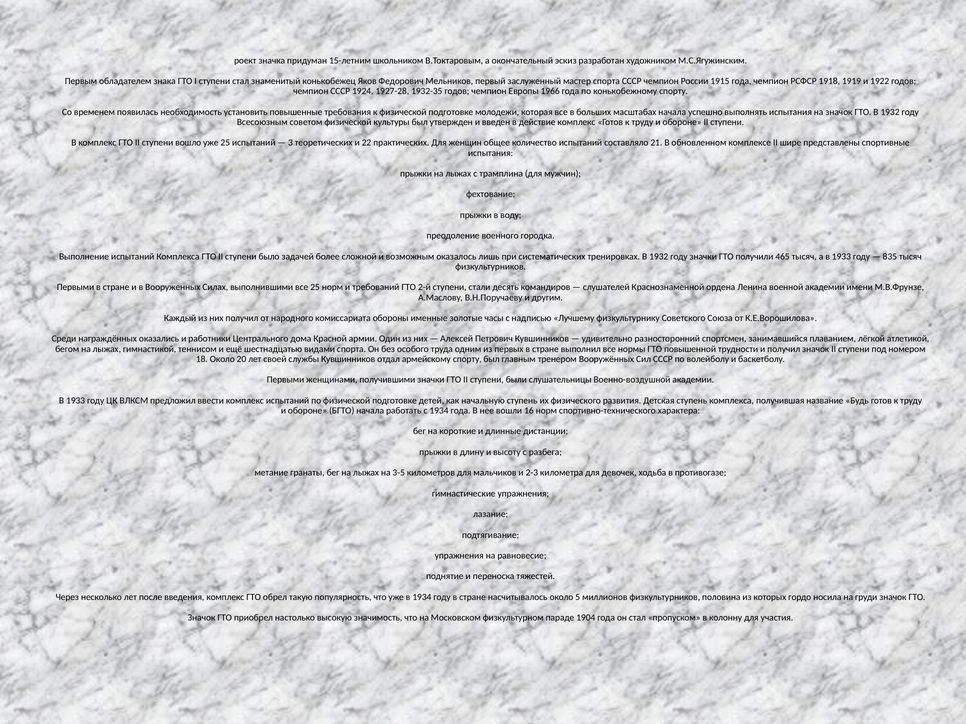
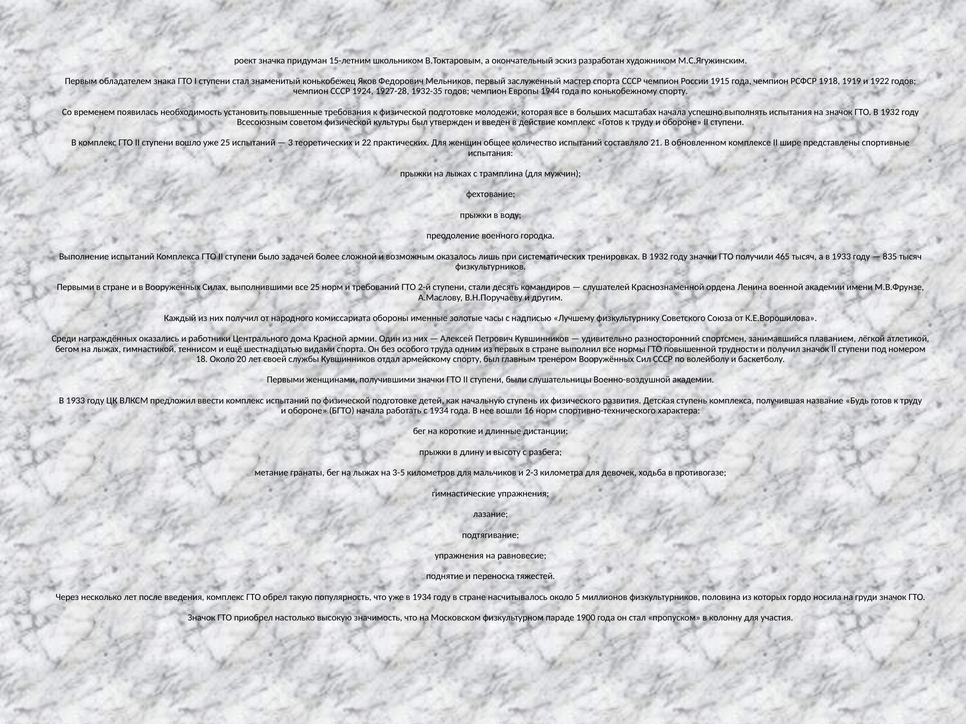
1966: 1966 -> 1944 (550, 91)
1904: 1904 -> 1900 (586, 618)
